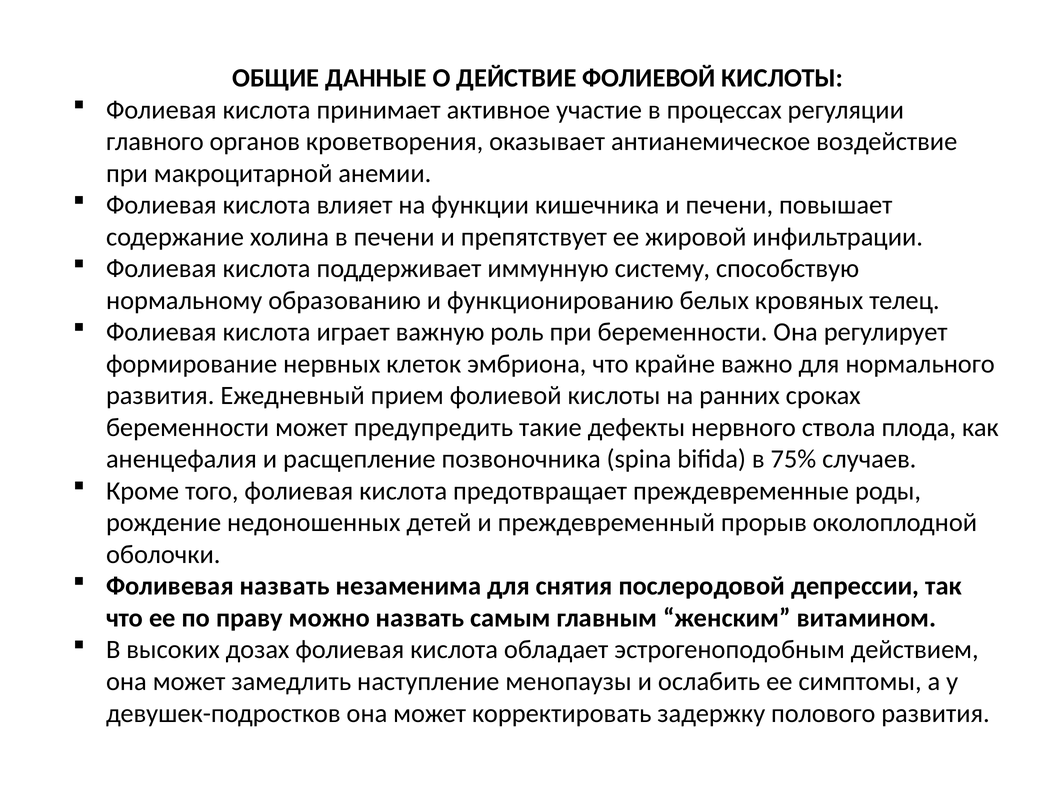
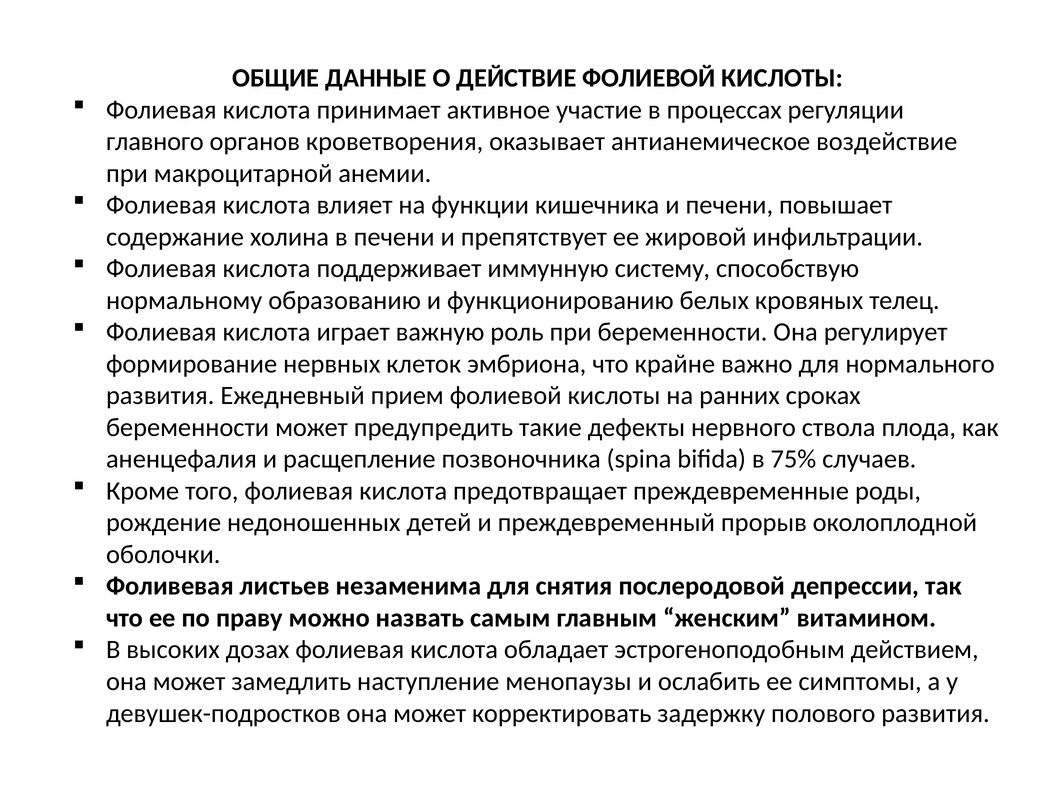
Фоливевая назвать: назвать -> листьев (285, 586)
